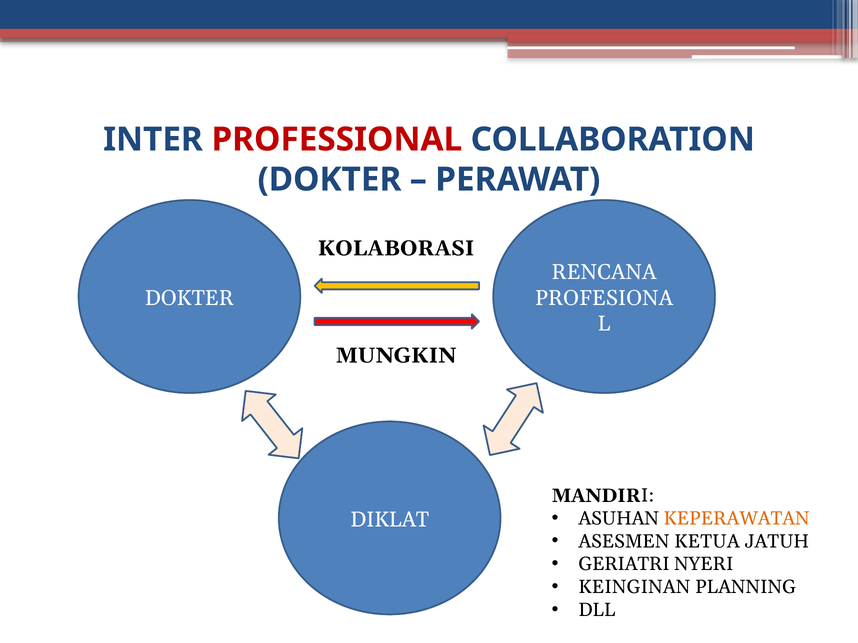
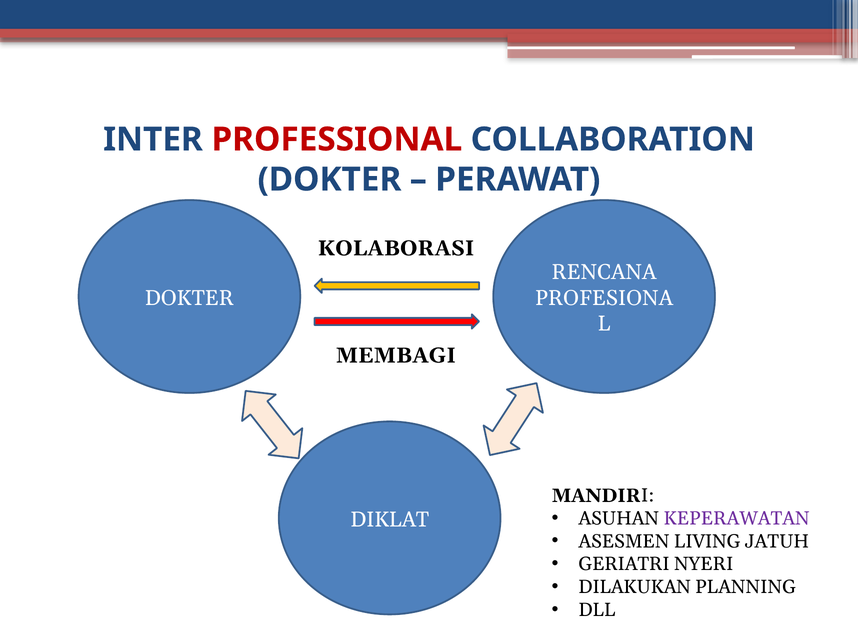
MUNGKIN: MUNGKIN -> MEMBAGI (396, 356)
KEPERAWATAN colour: orange -> purple (737, 519)
KETUA: KETUA -> LIVING (707, 542)
KEINGINAN: KEINGINAN -> DILAKUKAN (635, 587)
